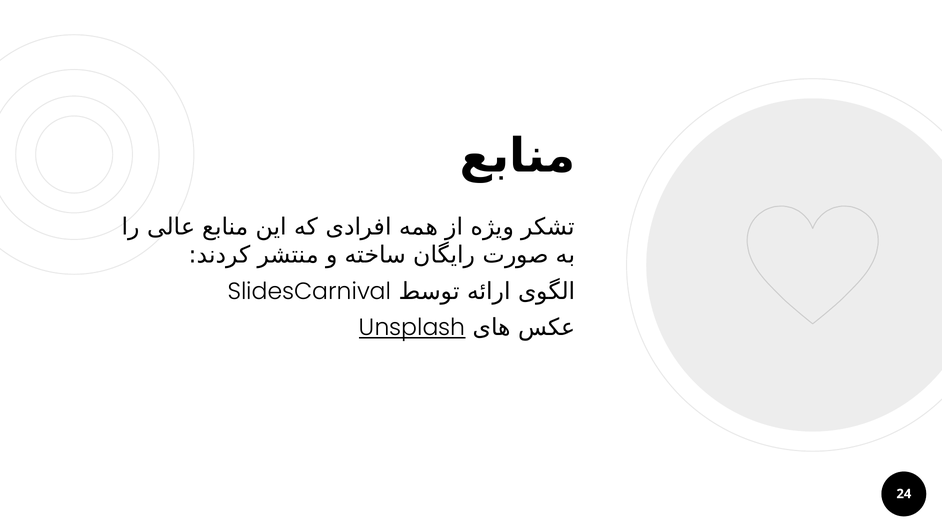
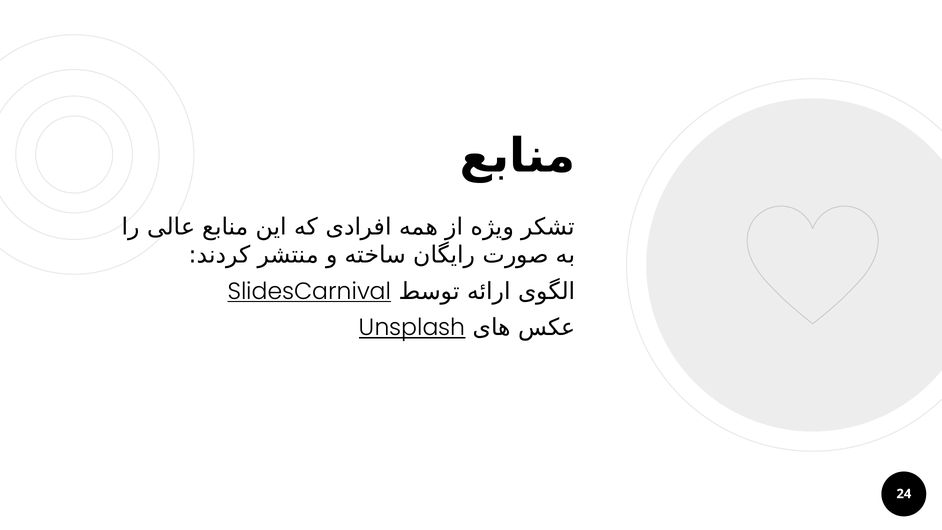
SlidesCarnival underline: none -> present (309, 291)
